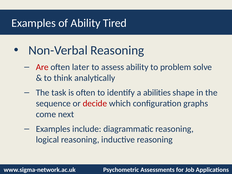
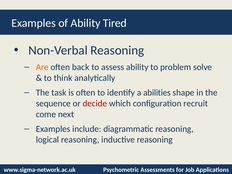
Are colour: red -> orange (42, 67)
later: later -> back (81, 67)
graphs: graphs -> recruit (196, 103)
